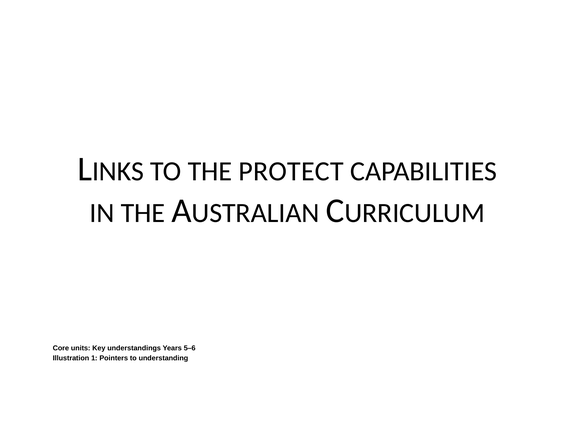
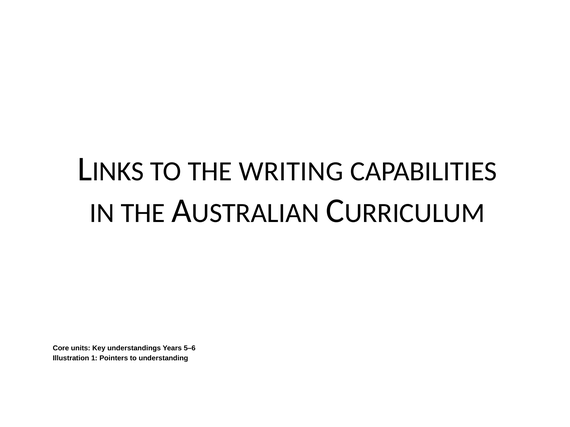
PROTECT: PROTECT -> WRITING (291, 171)
